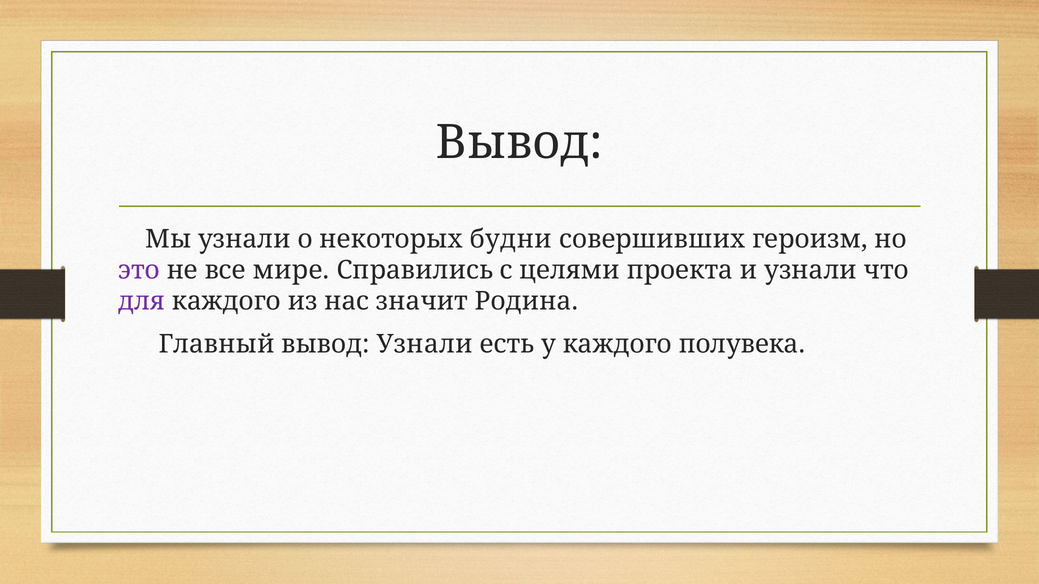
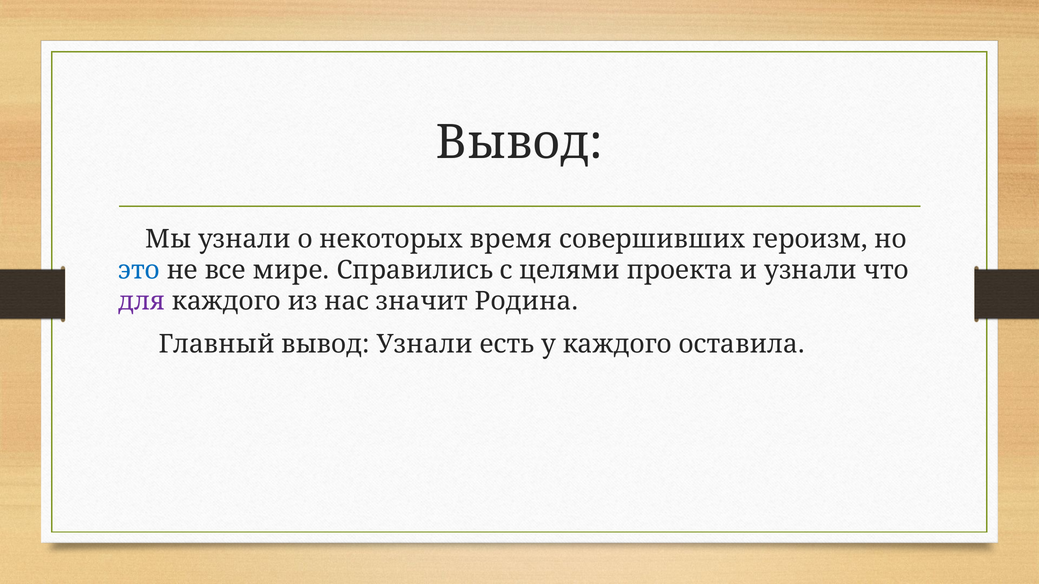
будни: будни -> время (511, 239)
это colour: purple -> blue (139, 270)
полувека: полувека -> оставила (742, 344)
